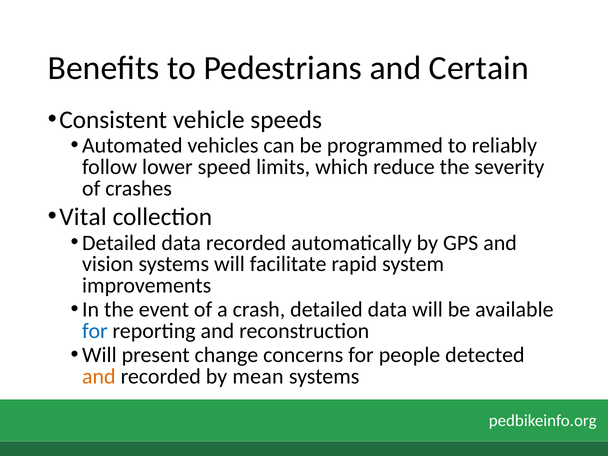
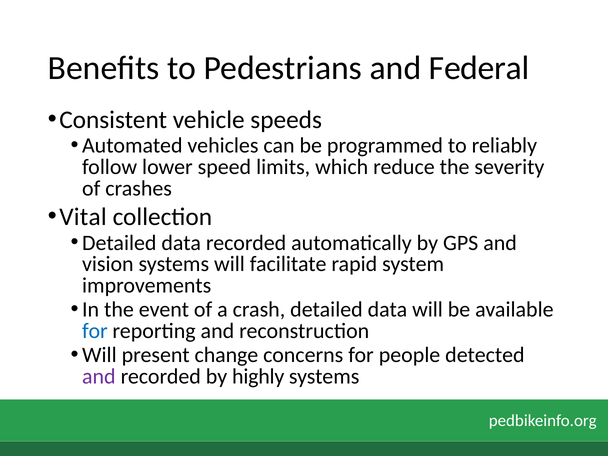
Certain: Certain -> Federal (479, 68)
and colour: orange -> purple (99, 376)
mean: mean -> highly (258, 376)
